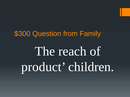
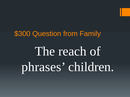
product: product -> phrases (44, 67)
